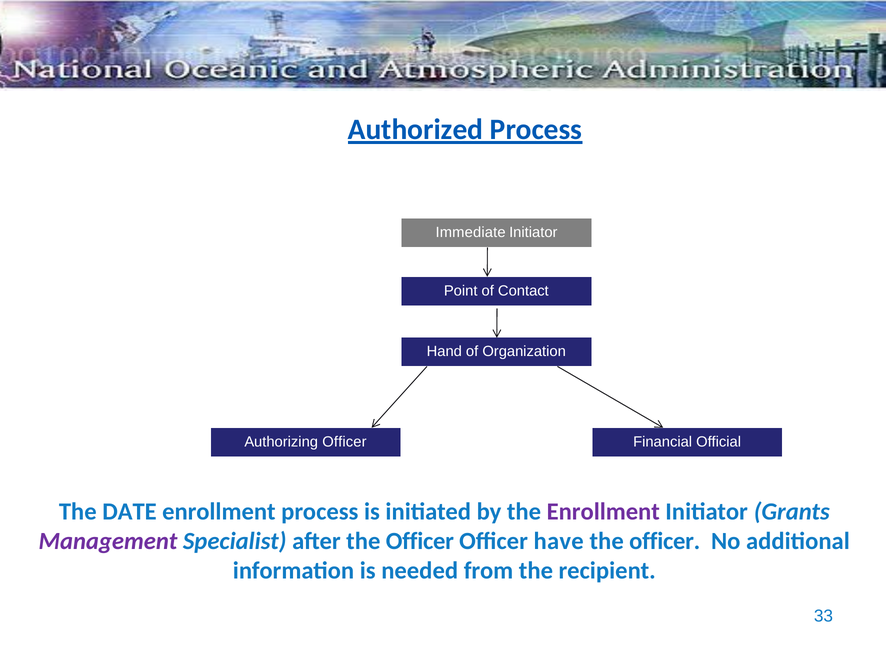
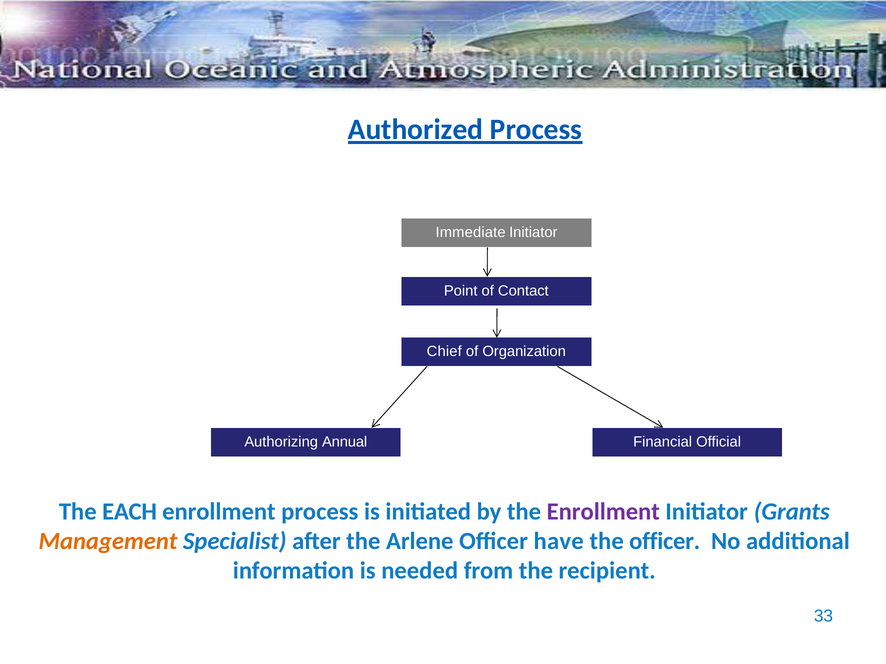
Hand: Hand -> Chief (444, 352)
Authorizing Officer: Officer -> Annual (345, 442)
DATE: DATE -> EACH (130, 512)
Management colour: purple -> orange (108, 541)
after the Officer: Officer -> Arlene (420, 541)
